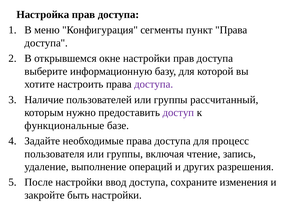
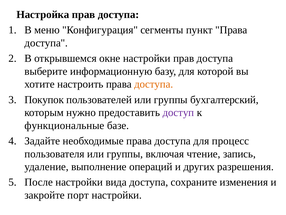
доступа colour: purple -> orange (154, 84)
Наличие: Наличие -> Покупок (44, 99)
рассчитанный: рассчитанный -> бухгалтерский (224, 99)
ввод: ввод -> вида (116, 182)
быть: быть -> порт (78, 195)
